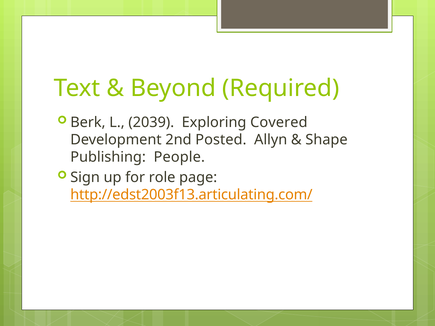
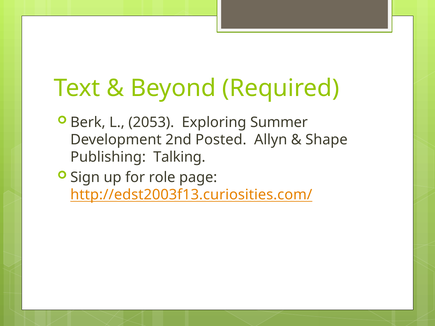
2039: 2039 -> 2053 (151, 122)
Covered: Covered -> Summer (279, 122)
People: People -> Talking (179, 157)
http://edst2003f13.articulating.com/: http://edst2003f13.articulating.com/ -> http://edst2003f13.curiosities.com/ (191, 195)
